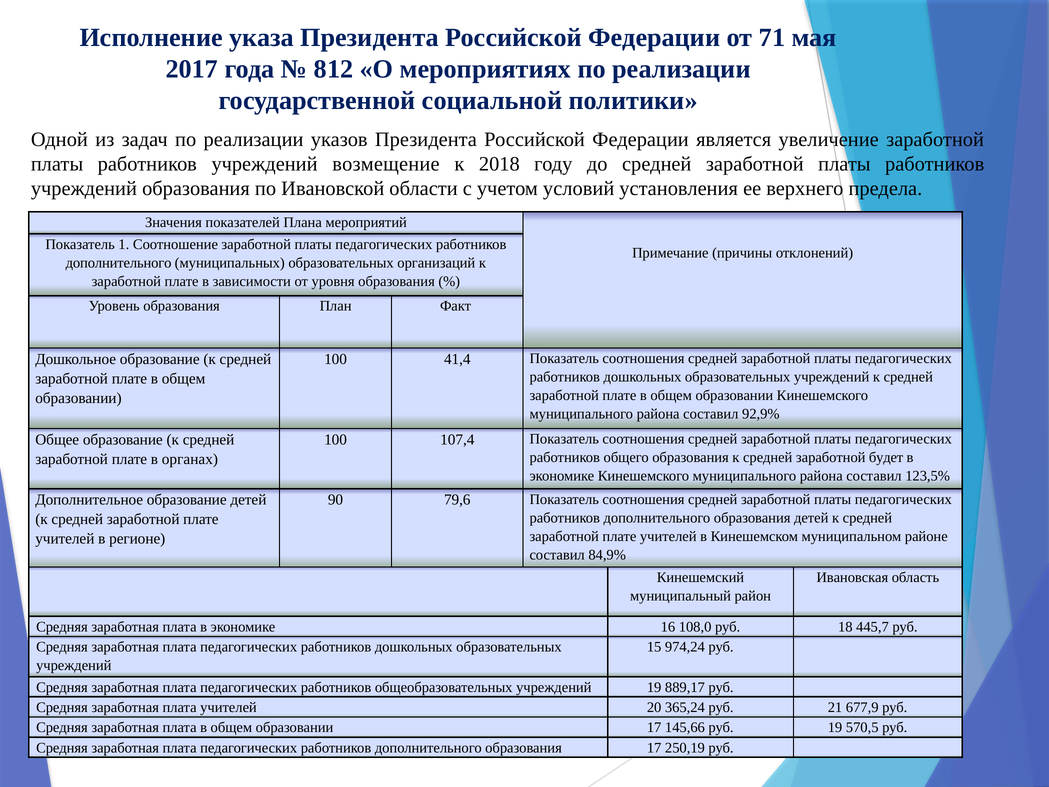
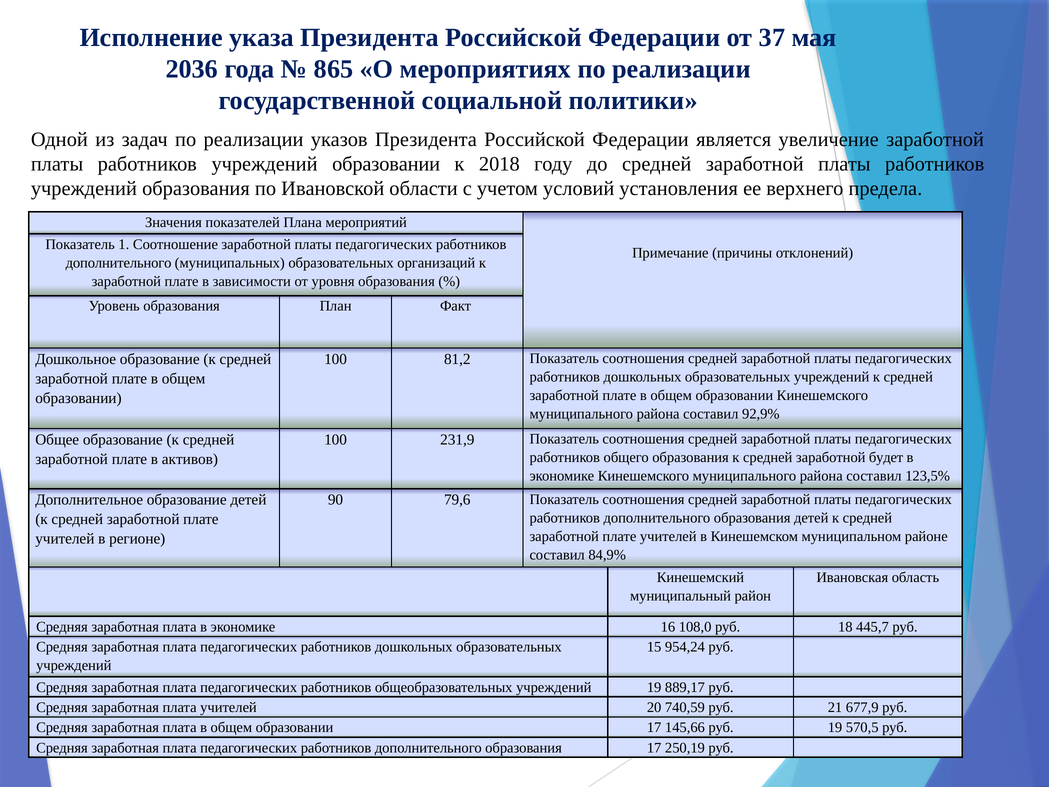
71: 71 -> 37 (772, 38)
2017: 2017 -> 2036 (192, 69)
812: 812 -> 865 (334, 69)
учреждений возмещение: возмещение -> образовании (386, 164)
41,4: 41,4 -> 81,2 (457, 359)
107,4: 107,4 -> 231,9 (457, 439)
органах: органах -> активов (190, 459)
974,24: 974,24 -> 954,24 (685, 647)
365,24: 365,24 -> 740,59 (685, 707)
